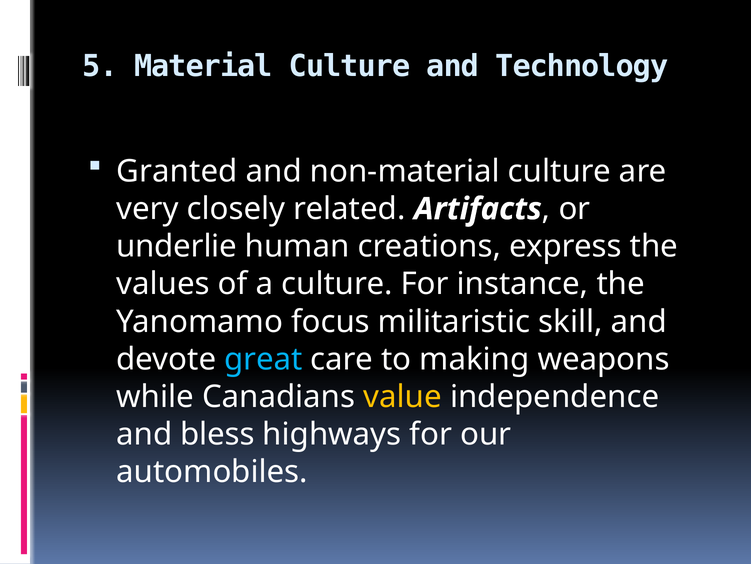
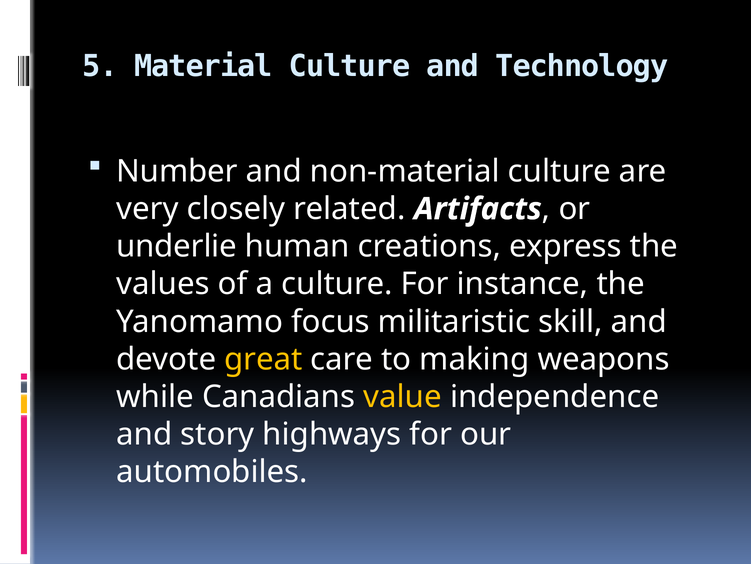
Granted: Granted -> Number (177, 171)
great colour: light blue -> yellow (263, 359)
bless: bless -> story (217, 434)
